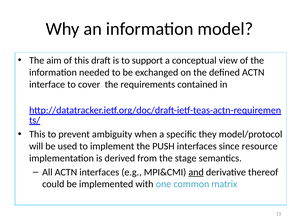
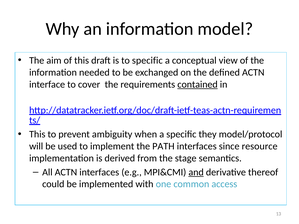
to support: support -> specific (147, 61)
contained underline: none -> present (198, 84)
PUSH: PUSH -> PATH (163, 146)
matrix: matrix -> access (224, 184)
